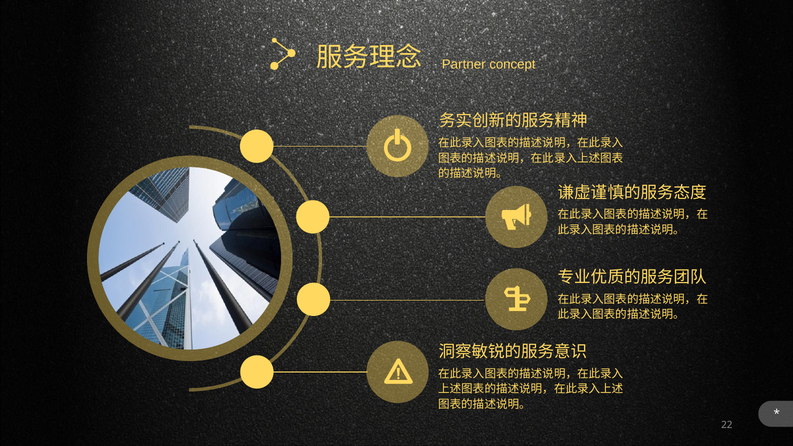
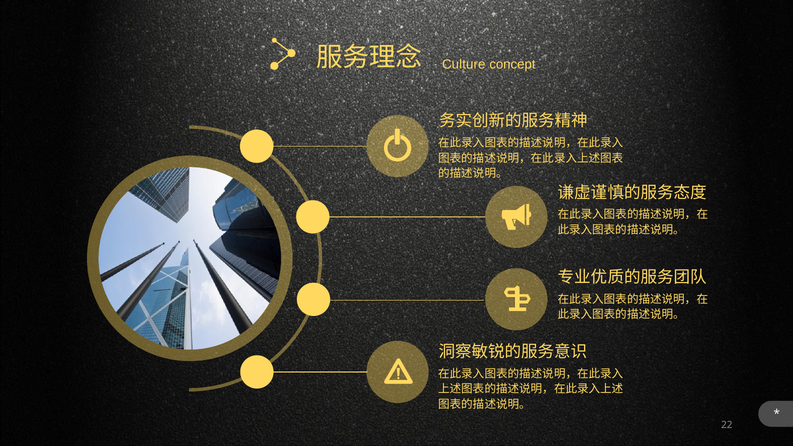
Partner: Partner -> Culture (464, 64)
